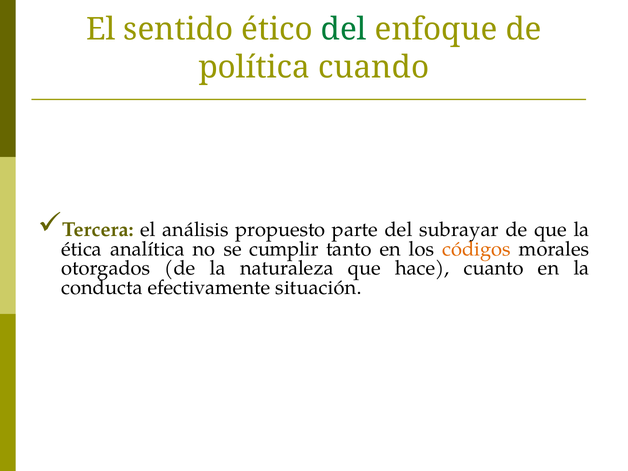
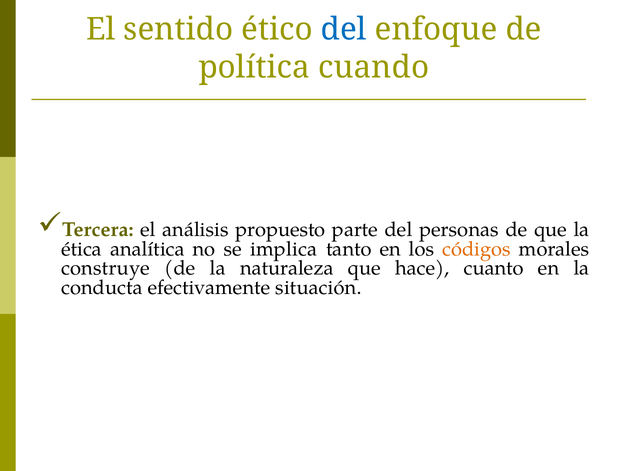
del colour: green -> blue (344, 30)
subrayar: subrayar -> personas (459, 230)
cumplir: cumplir -> implica (284, 249)
otorgados: otorgados -> construye (106, 268)
